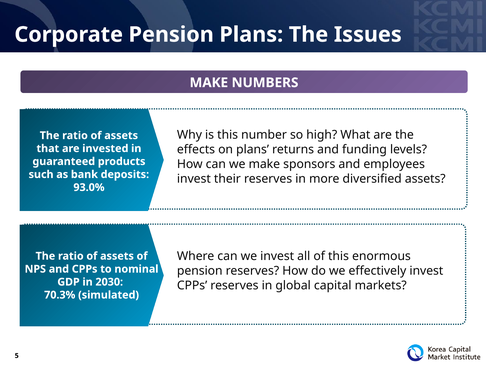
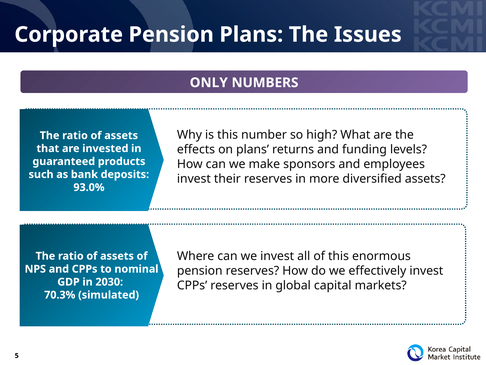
MAKE: MAKE -> ONLY (209, 83)
